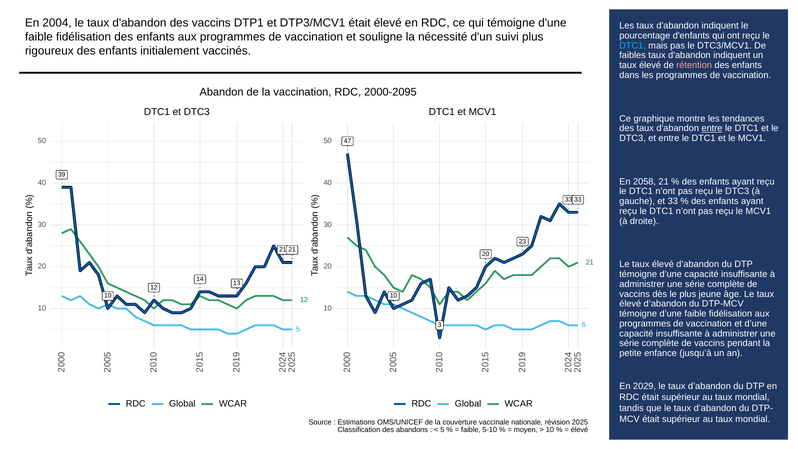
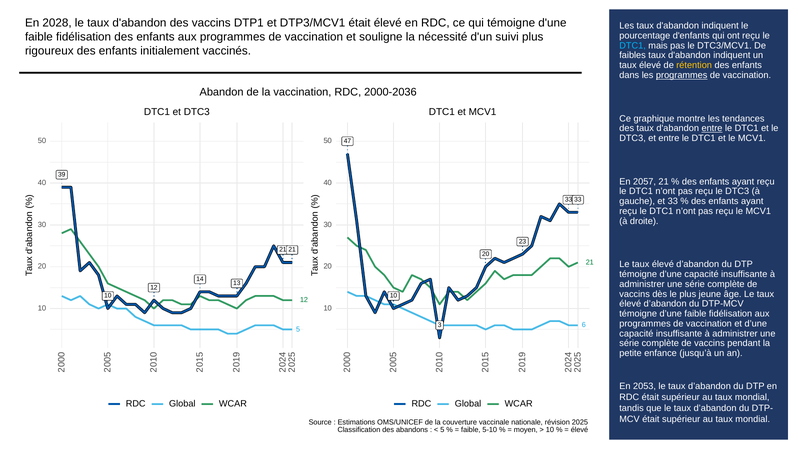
2004: 2004 -> 2028 (57, 23)
rétention colour: pink -> yellow (694, 65)
programmes underline: none -> present (682, 75)
2000-2095: 2000-2095 -> 2000-2036 (390, 92)
2058: 2058 -> 2057 (645, 182)
2029: 2029 -> 2053 (645, 386)
